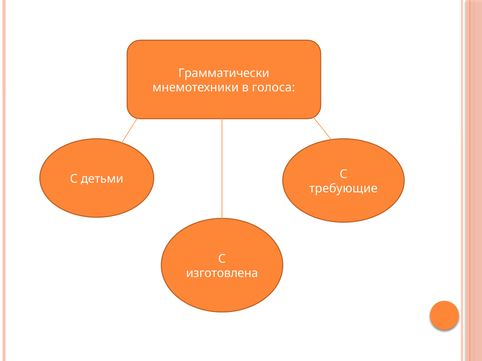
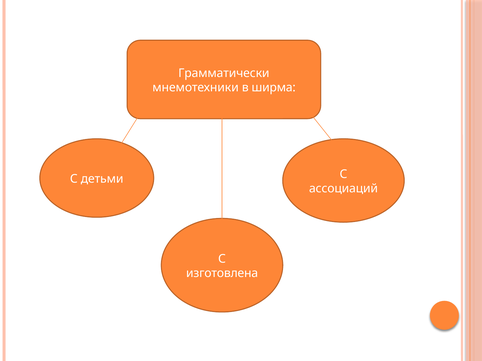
голоса: голоса -> ширма (274, 88)
требующие: требующие -> ассоциаций (343, 189)
